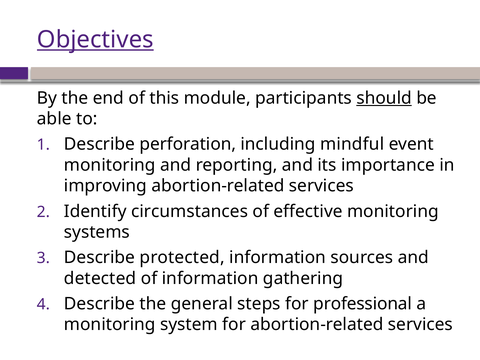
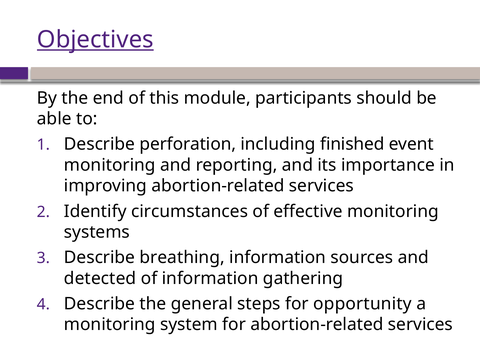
should underline: present -> none (384, 98)
mindful: mindful -> finished (352, 144)
protected: protected -> breathing (182, 258)
professional: professional -> opportunity (362, 304)
